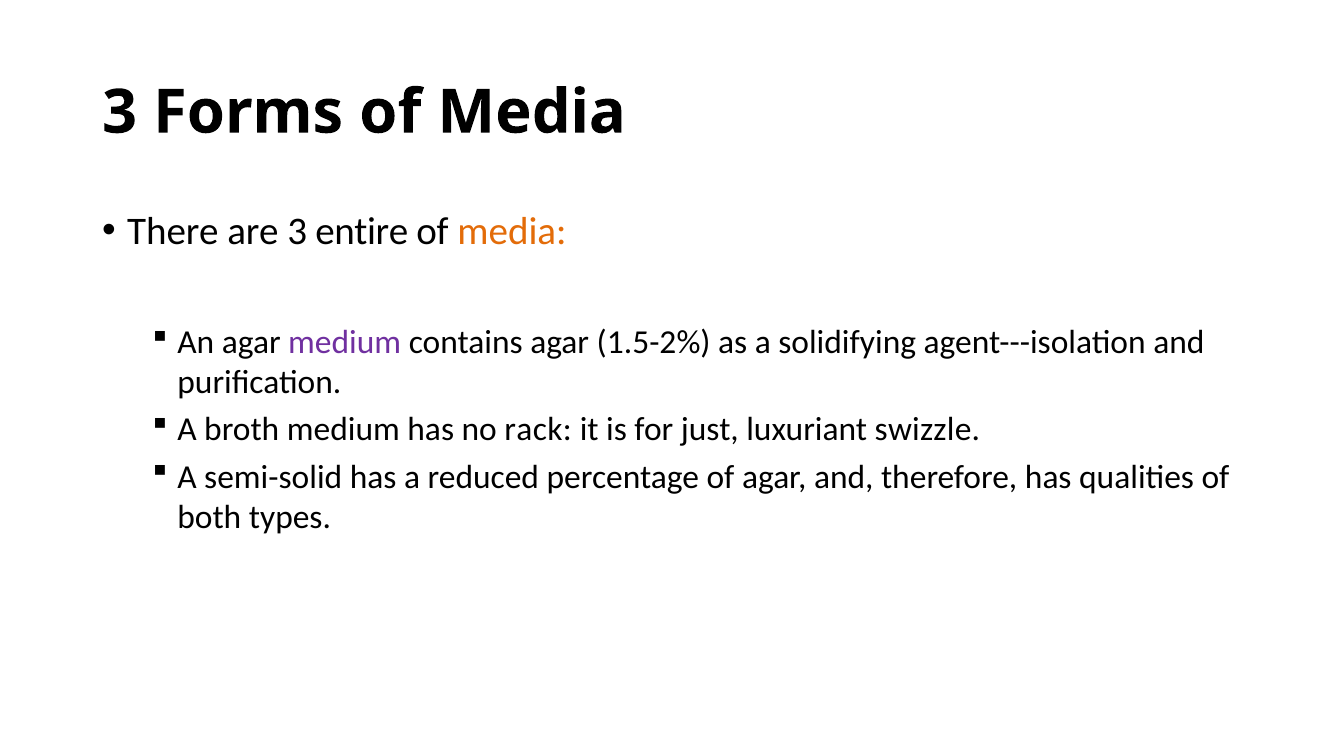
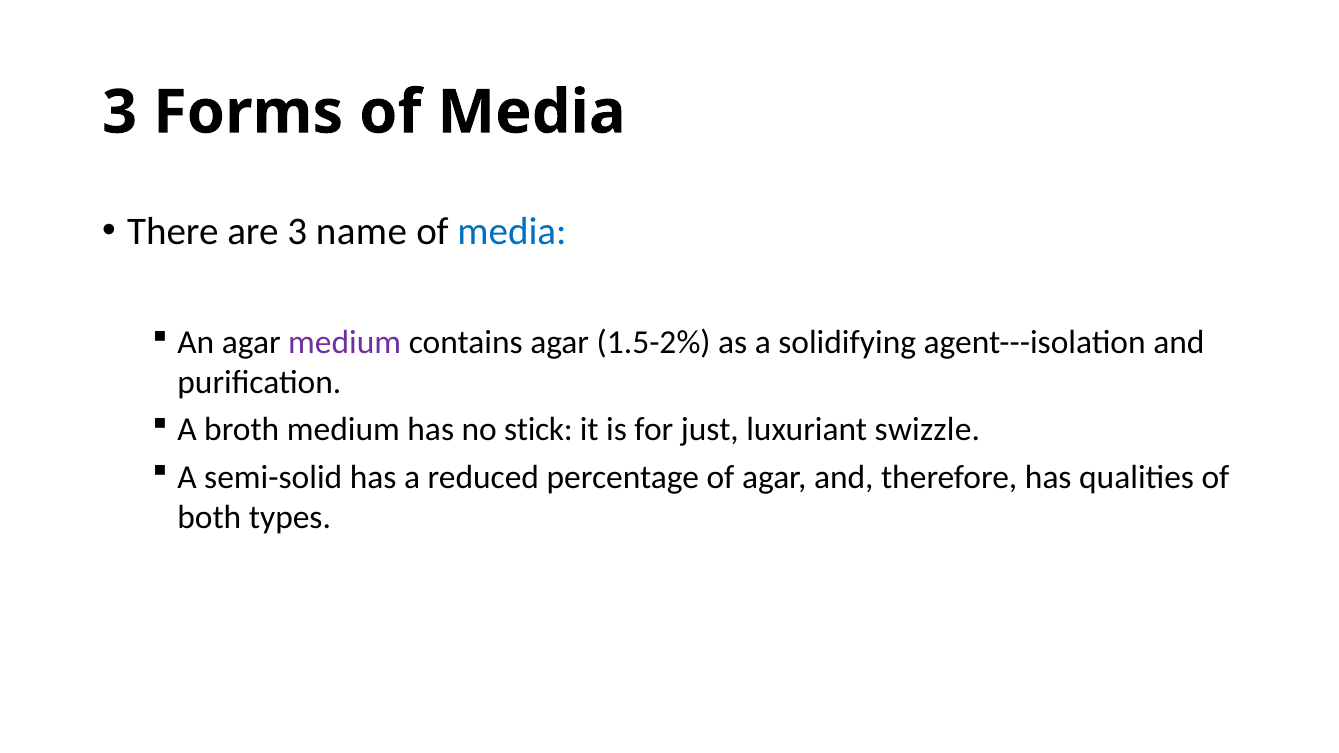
entire: entire -> name (361, 232)
media colour: orange -> blue (512, 232)
rack: rack -> stick (538, 430)
